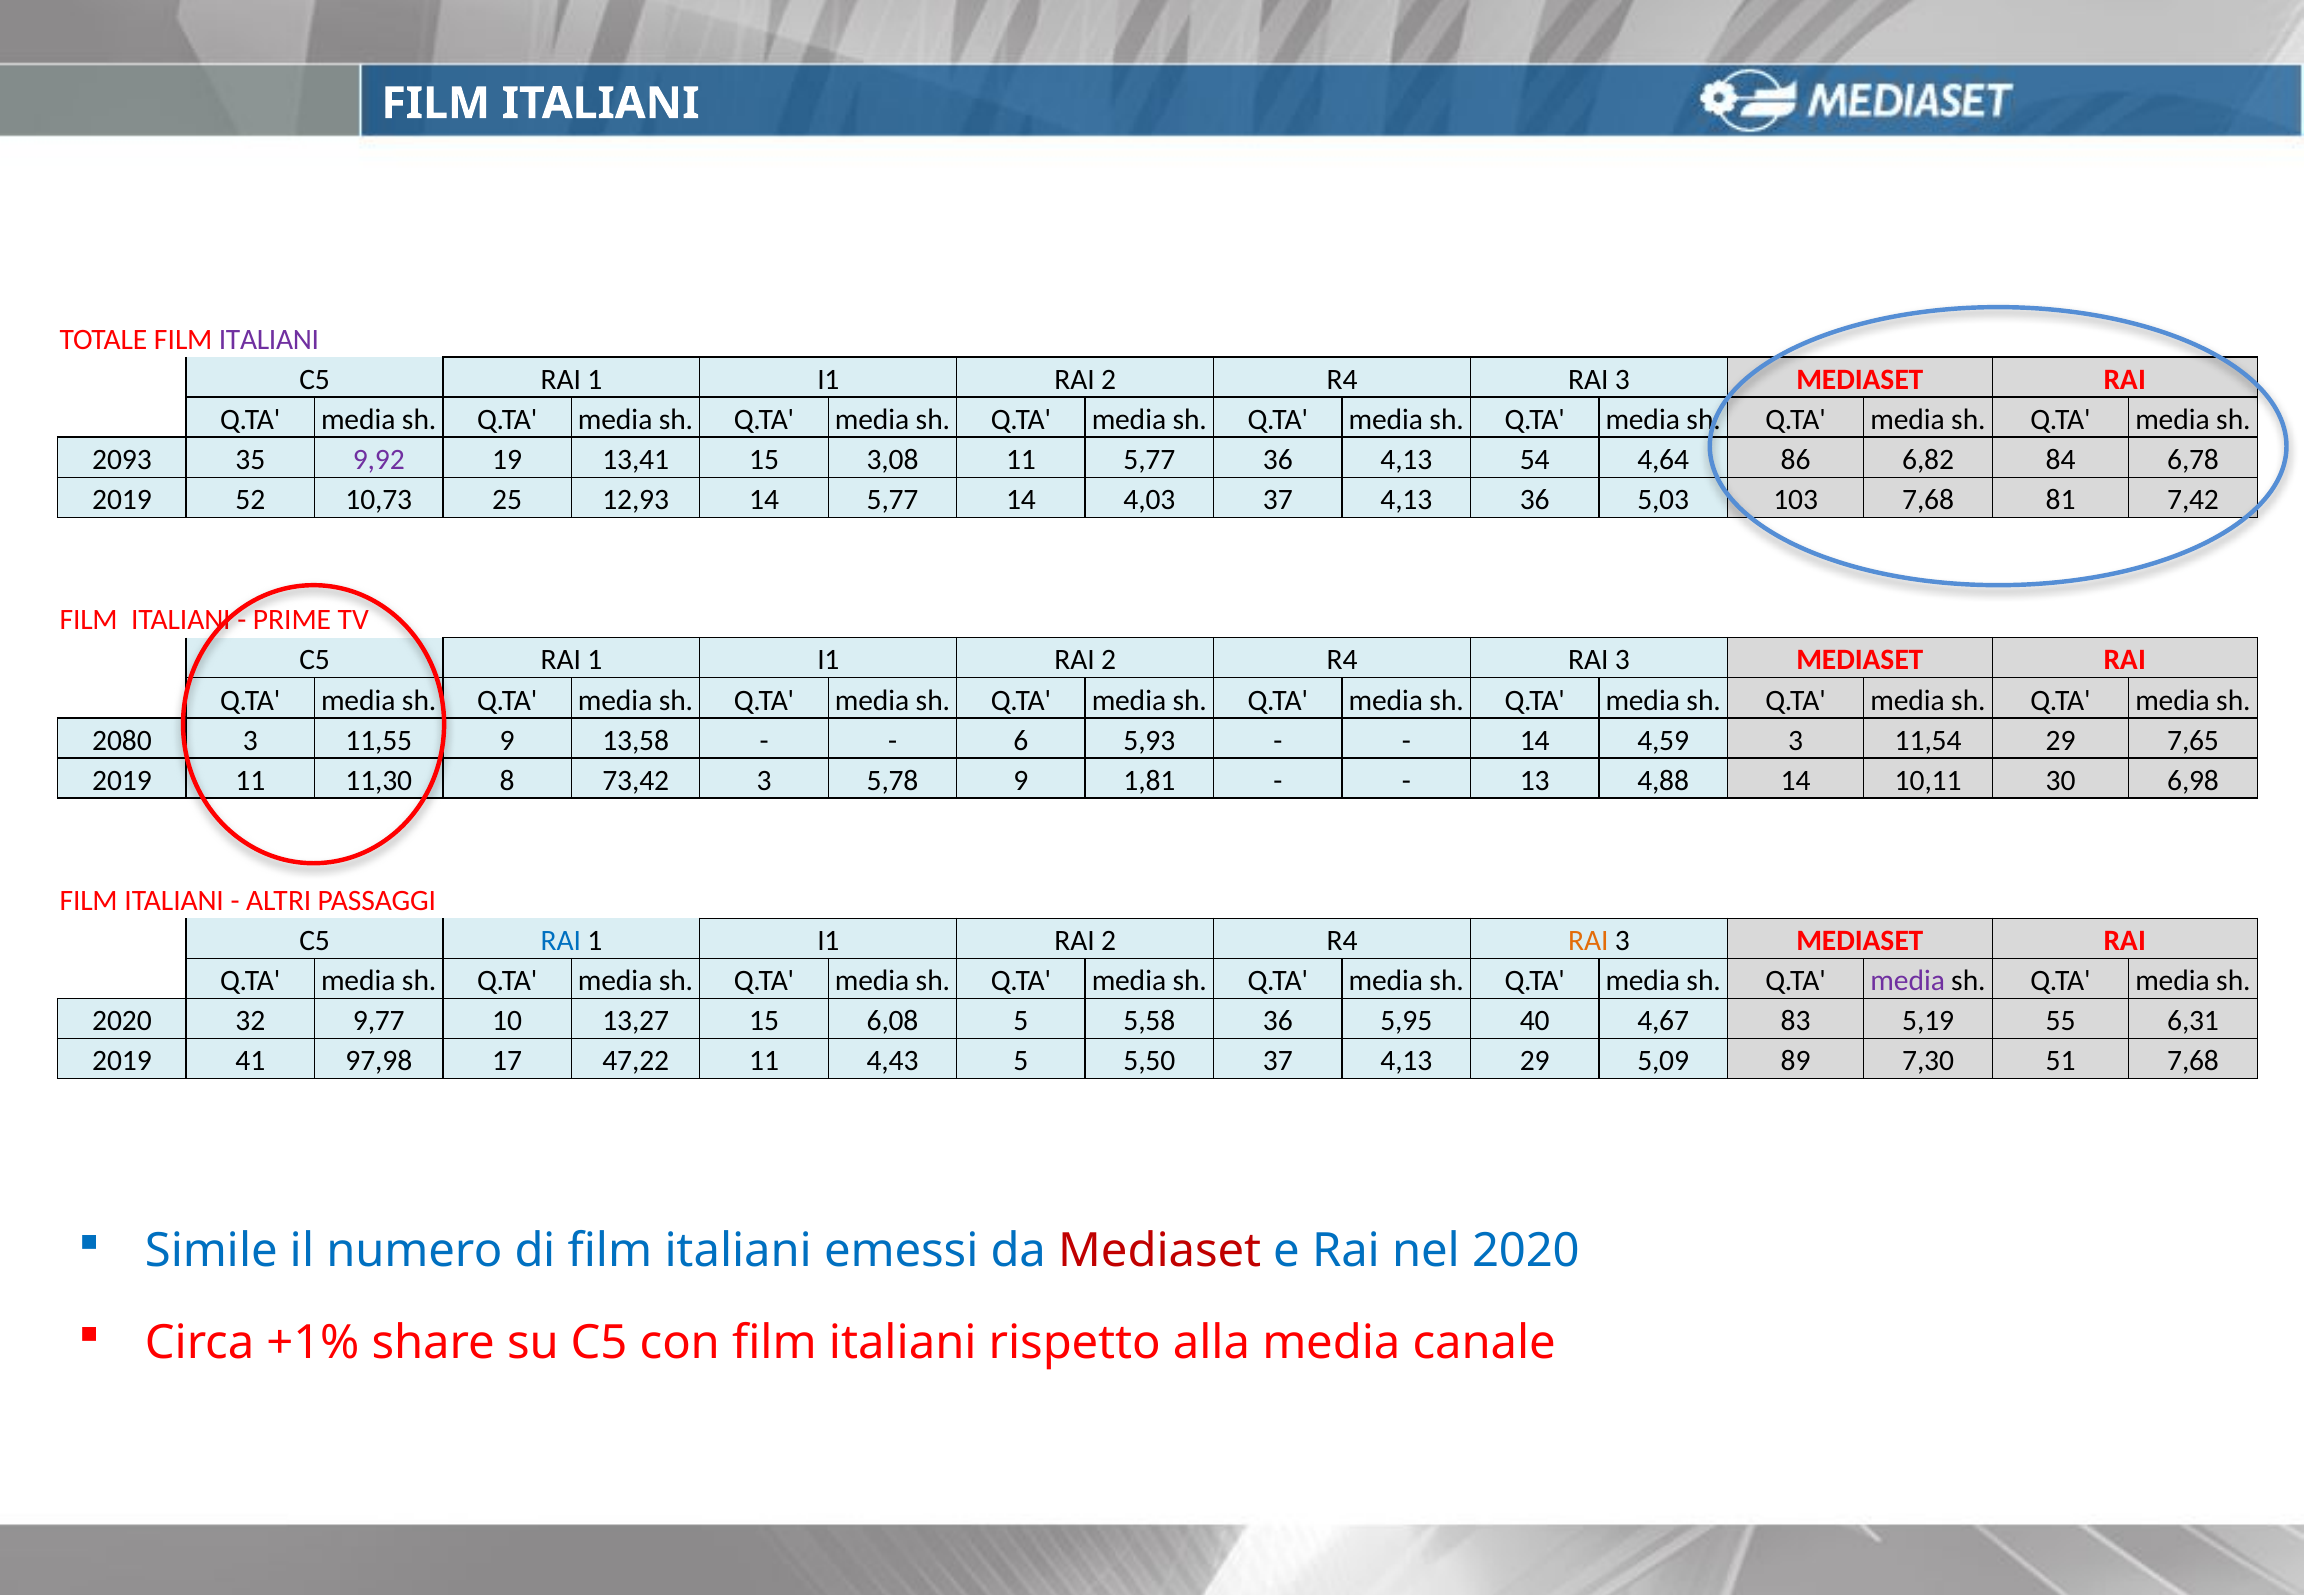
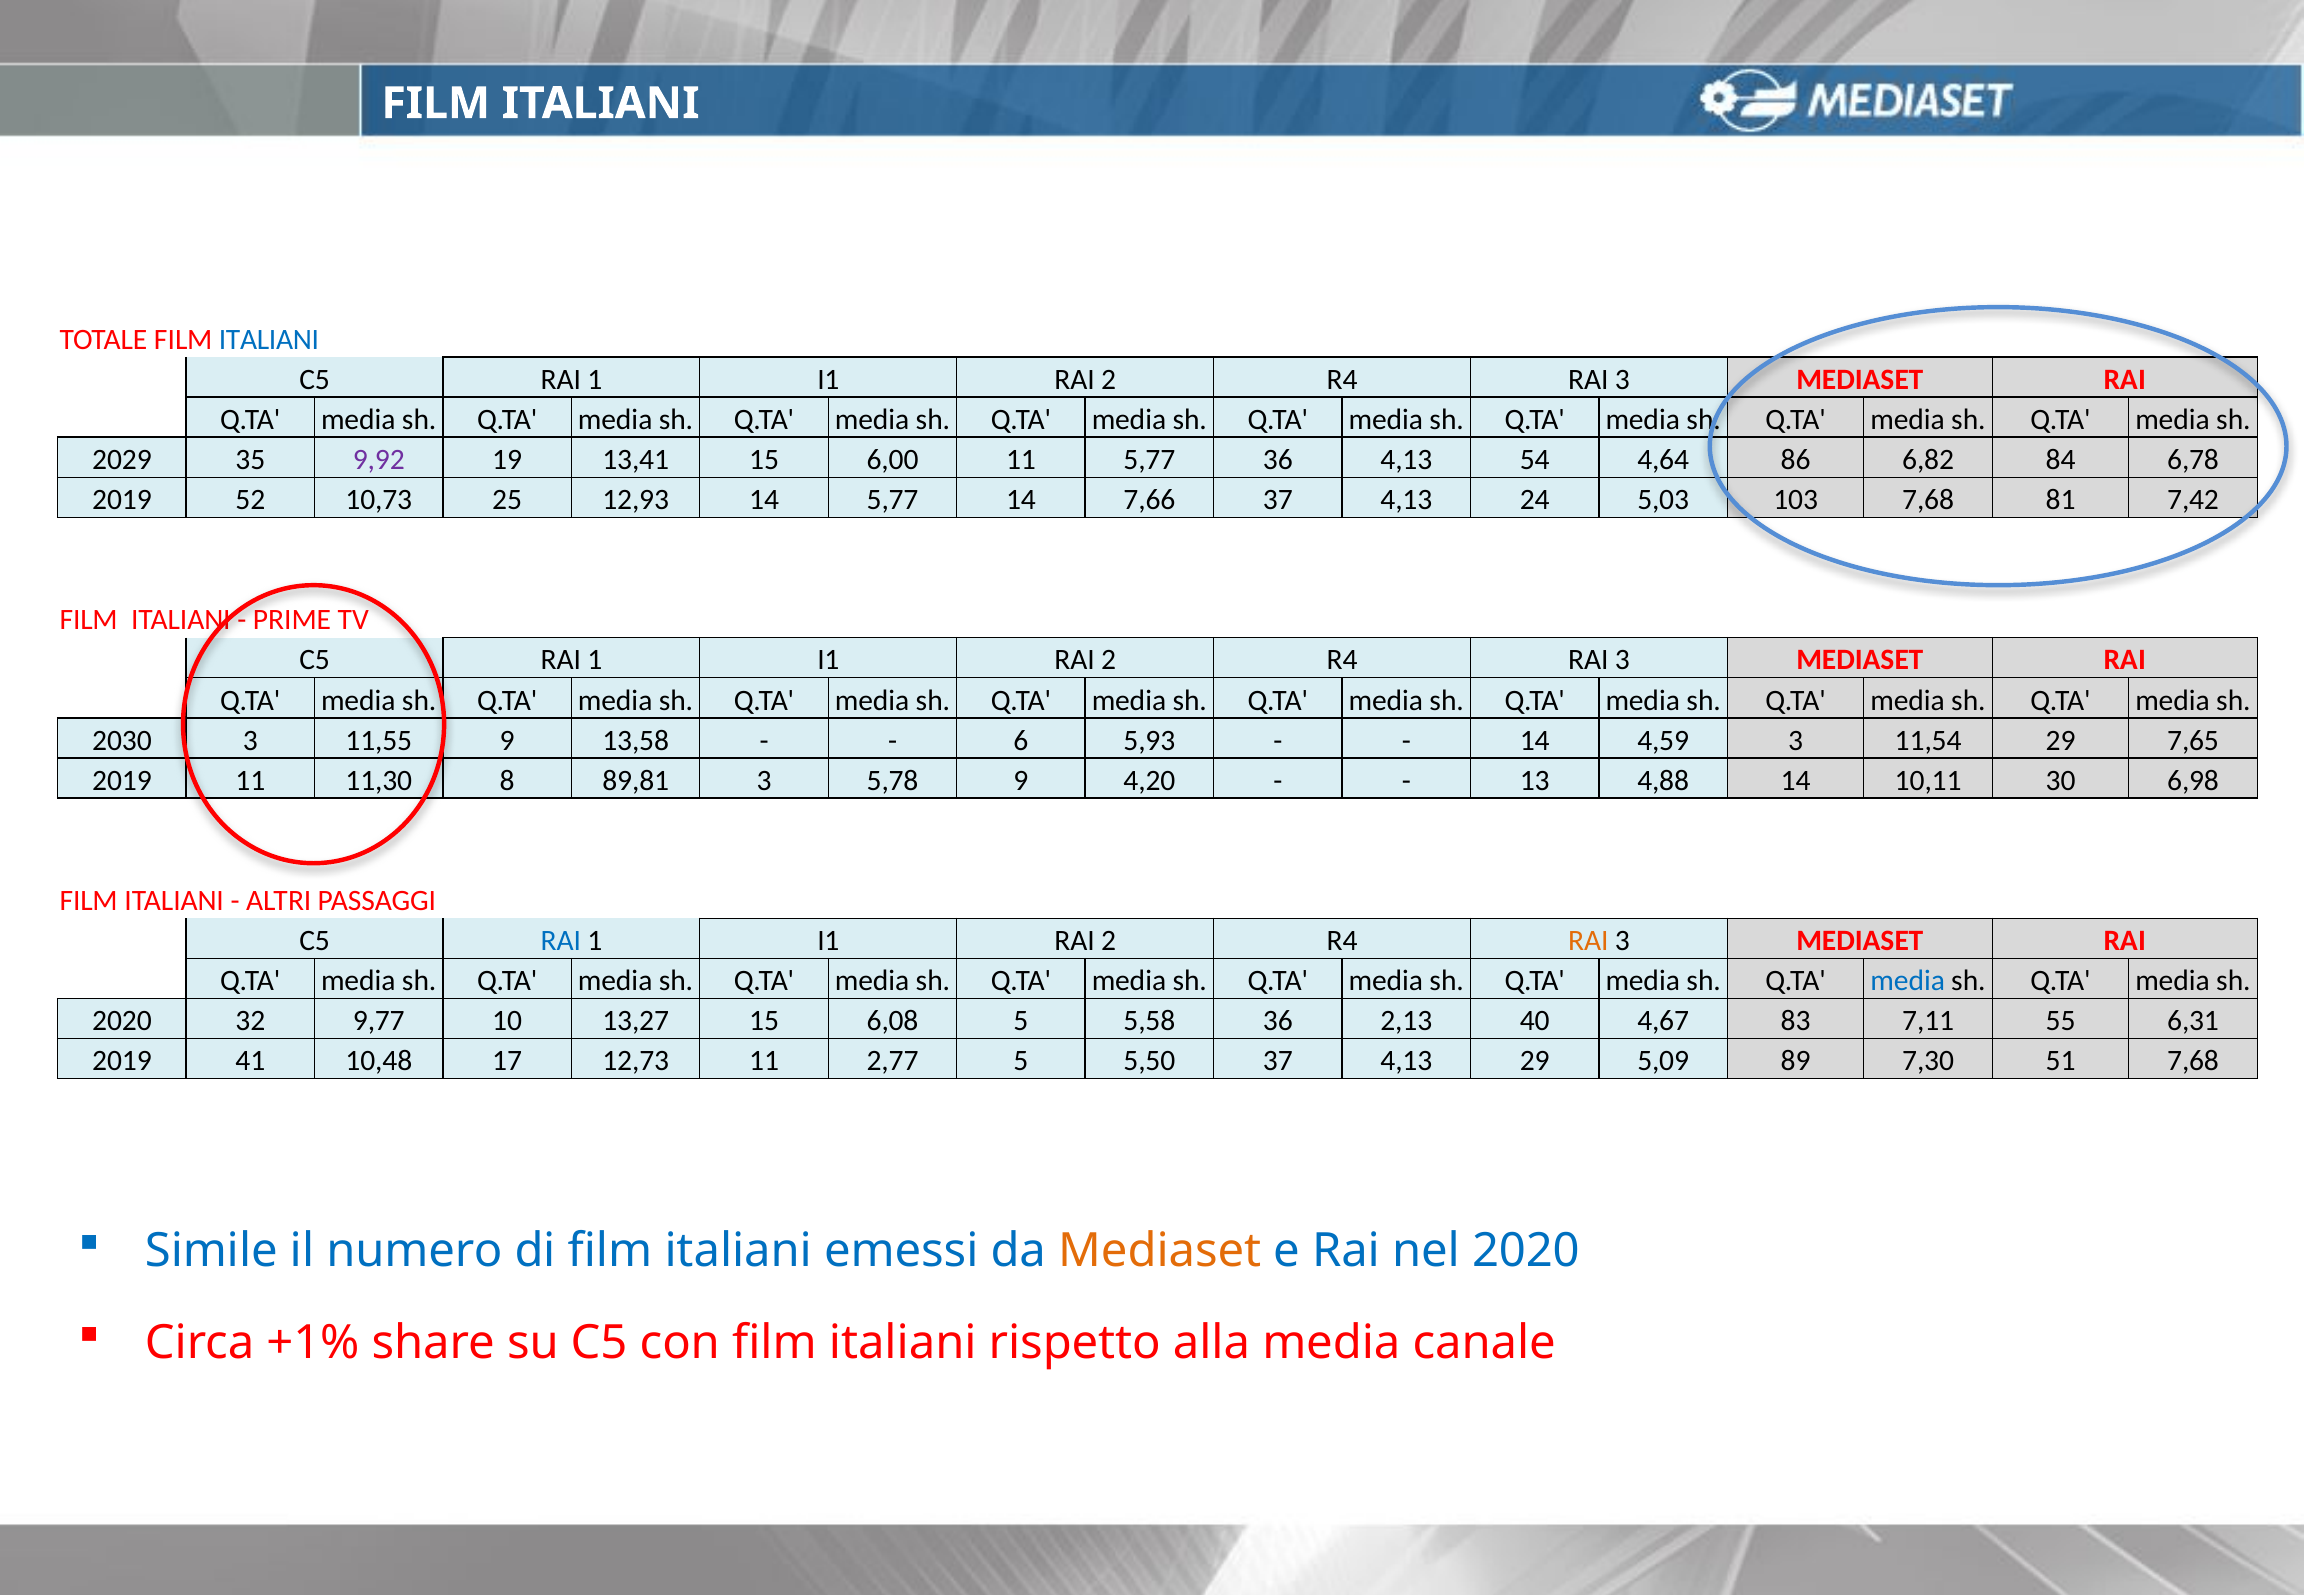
ITALIANI colour: purple -> blue (269, 339)
2093: 2093 -> 2029 (122, 460)
3,08: 3,08 -> 6,00 (893, 460)
4,03: 4,03 -> 7,66 (1149, 500)
4,13 36: 36 -> 24 (1535, 500)
2080: 2080 -> 2030 (122, 740)
73,42: 73,42 -> 89,81 (636, 780)
1,81: 1,81 -> 4,20 (1149, 780)
media colour: purple -> blue (1908, 981)
5,95: 5,95 -> 2,13 (1406, 1021)
5,19: 5,19 -> 7,11 (1928, 1021)
97,98: 97,98 -> 10,48 (379, 1061)
47,22: 47,22 -> 12,73 (636, 1061)
4,43: 4,43 -> 2,77 (893, 1061)
Mediaset colour: red -> orange (1160, 1251)
